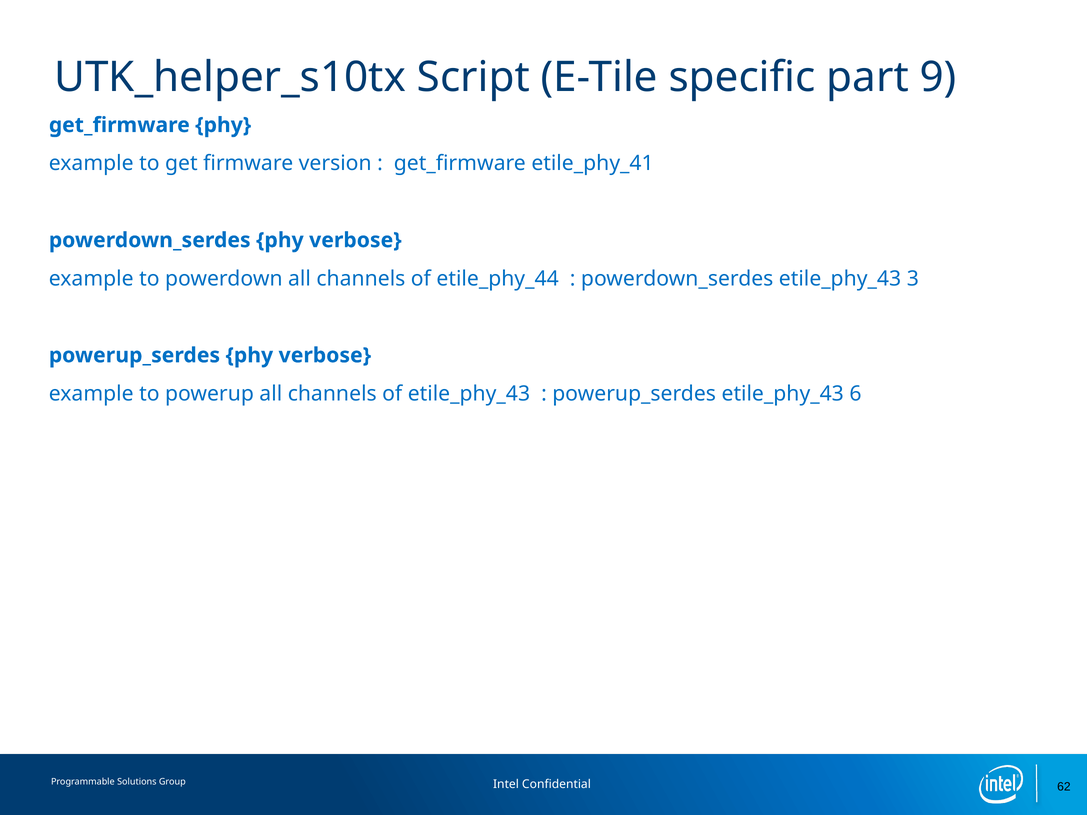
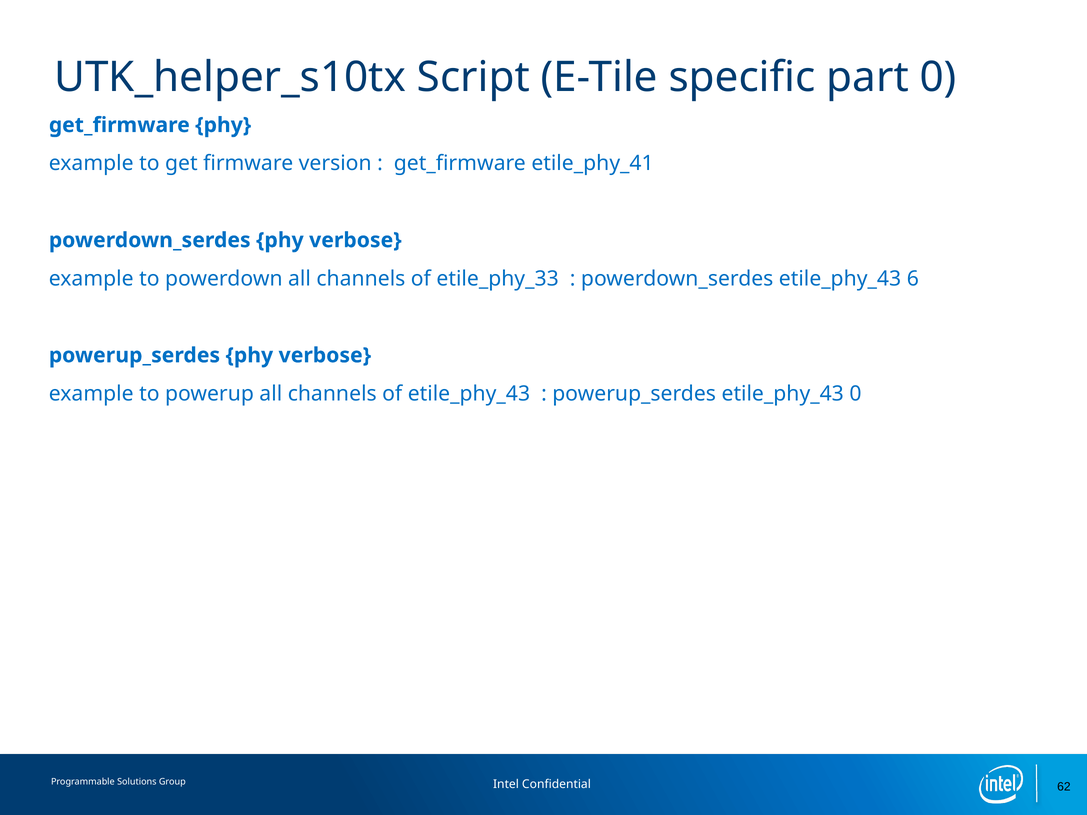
part 9: 9 -> 0 (938, 77)
etile_phy_44: etile_phy_44 -> etile_phy_33 (498, 279)
3: 3 -> 6 (913, 279)
etile_phy_43 6: 6 -> 0 (855, 394)
